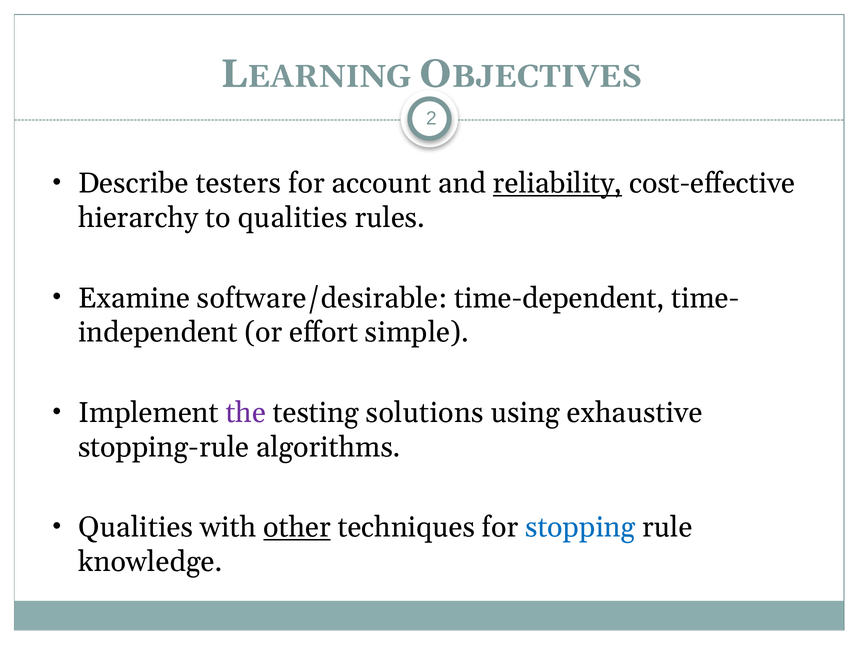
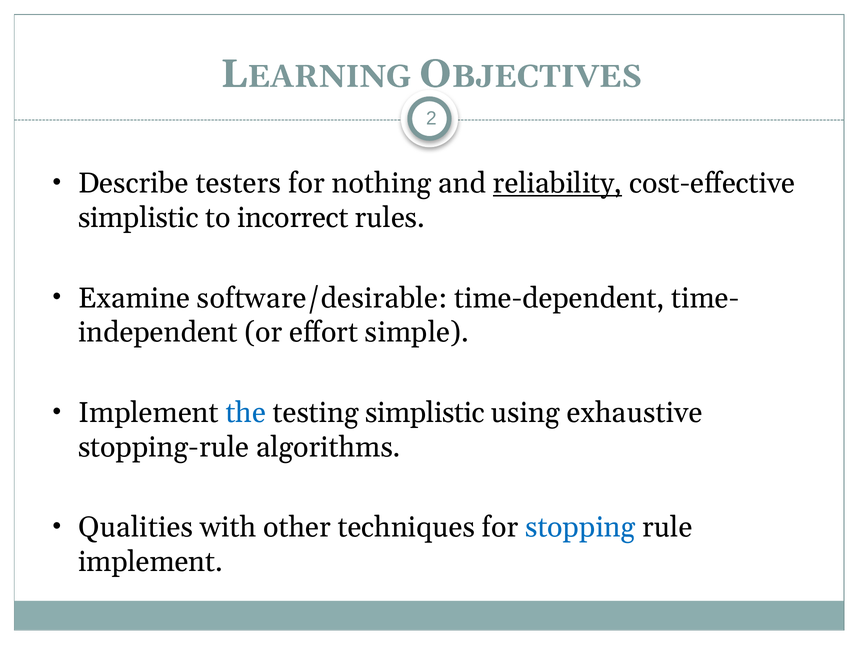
account: account -> nothing (381, 183)
hierarchy: hierarchy -> simplistic (138, 218)
to qualities: qualities -> incorrect (293, 218)
the colour: purple -> blue (246, 412)
testing solutions: solutions -> simplistic (425, 412)
other underline: present -> none (297, 527)
knowledge: knowledge -> implement (150, 561)
